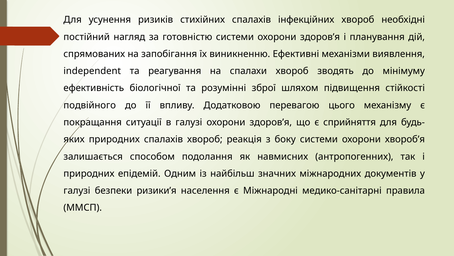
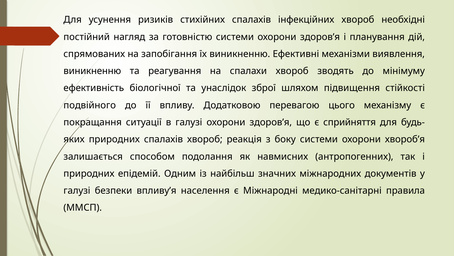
independent: independent -> виникненню (92, 71)
розумінні: розумінні -> унаслідок (224, 88)
ризики’я: ризики’я -> впливу’я (157, 190)
